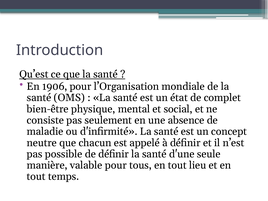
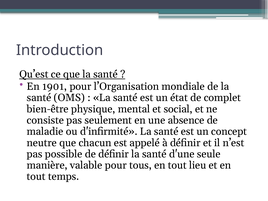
1906: 1906 -> 1901 (55, 86)
